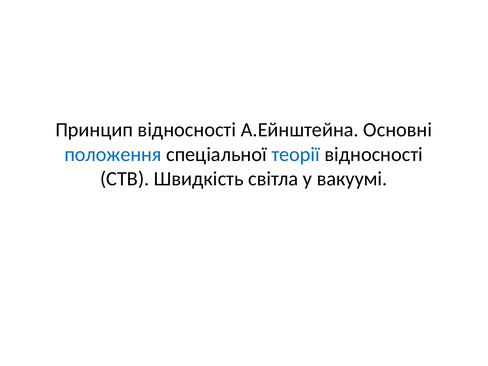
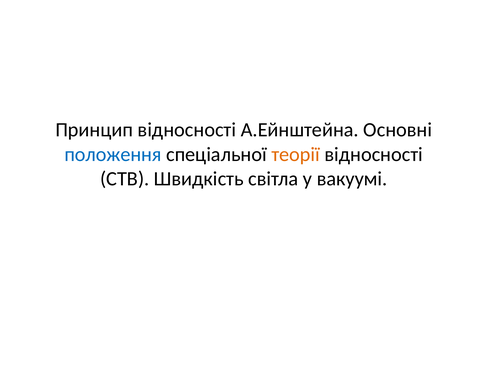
теорії colour: blue -> orange (296, 154)
